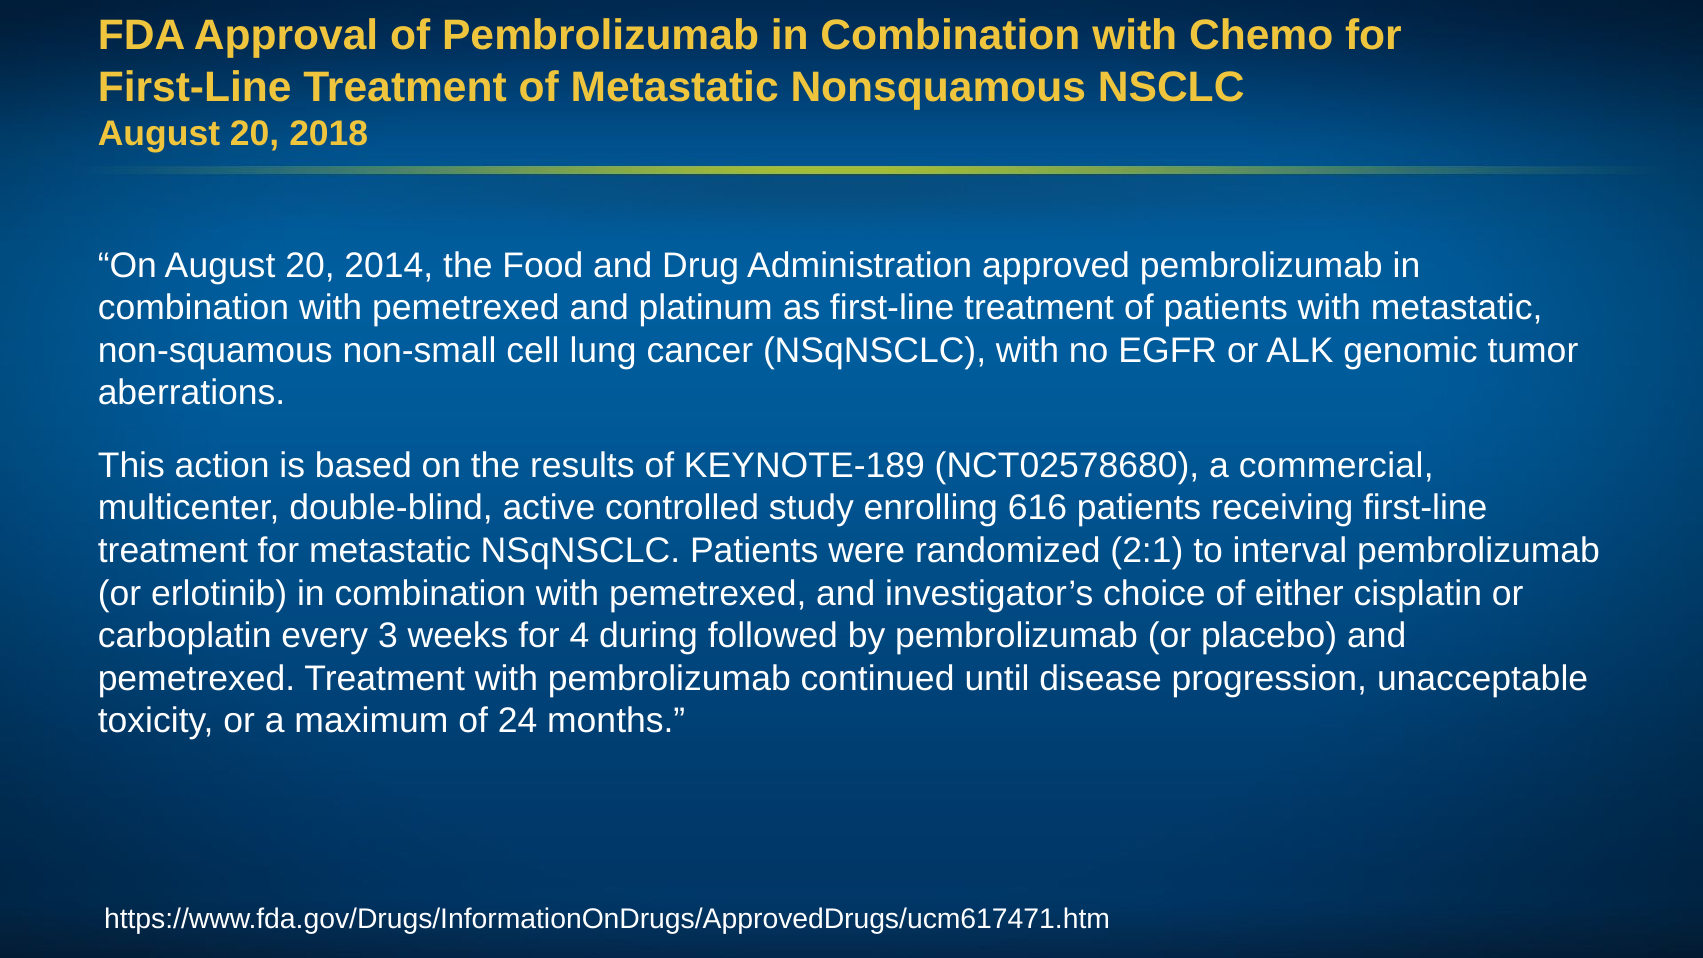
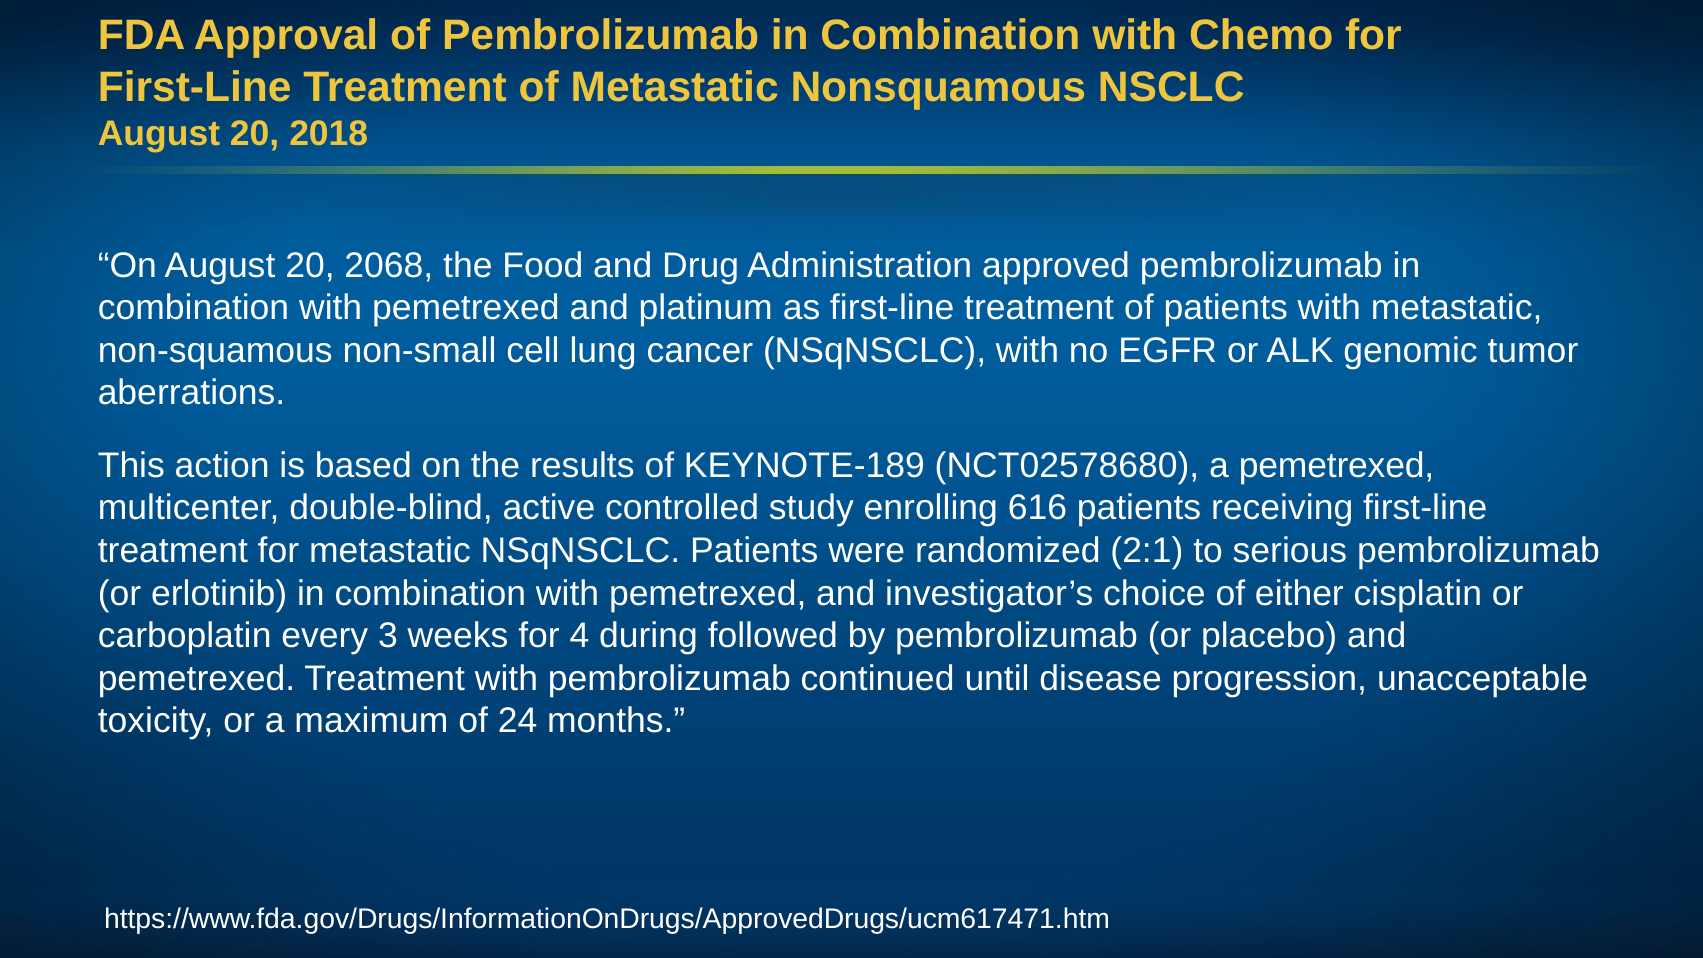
2014: 2014 -> 2068 (389, 265)
a commercial: commercial -> pemetrexed (1337, 466)
interval: interval -> serious (1290, 551)
